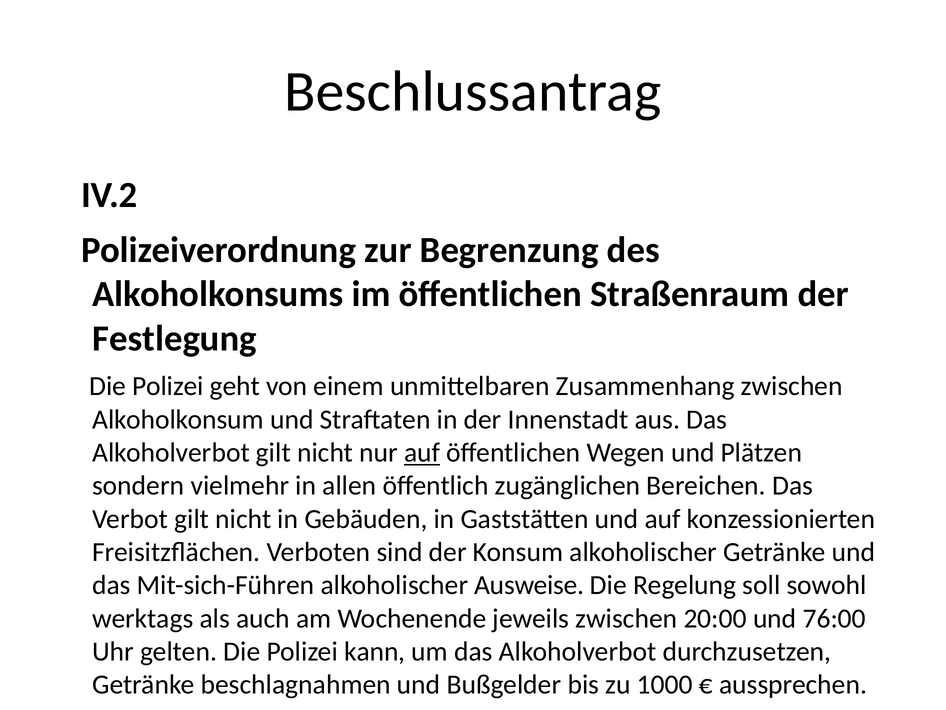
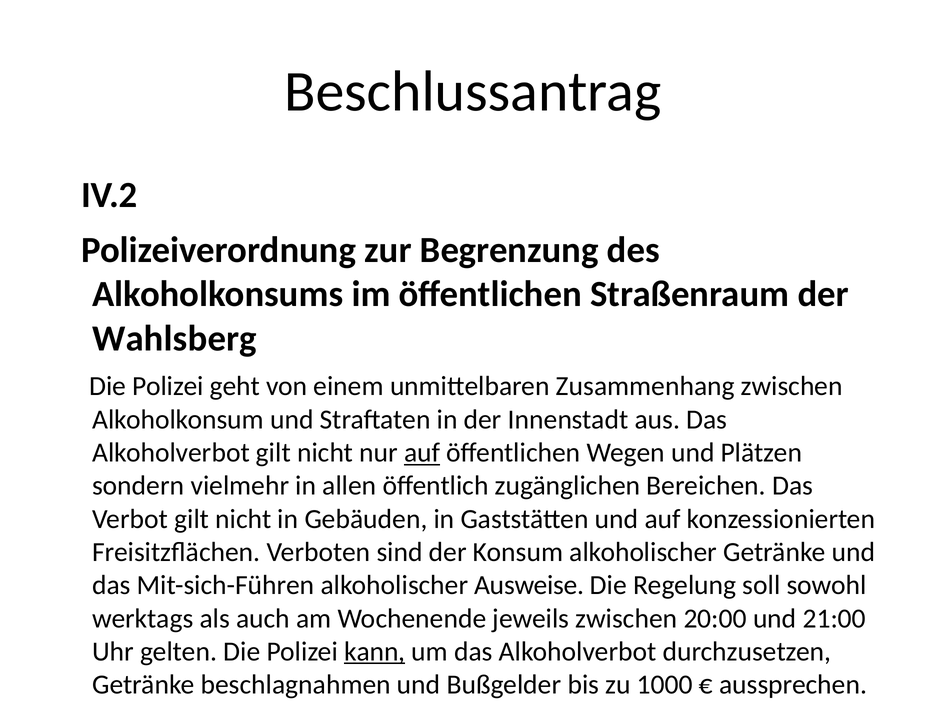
Festlegung: Festlegung -> Wahlsberg (175, 338)
76:00: 76:00 -> 21:00 (834, 618)
kann underline: none -> present (375, 651)
